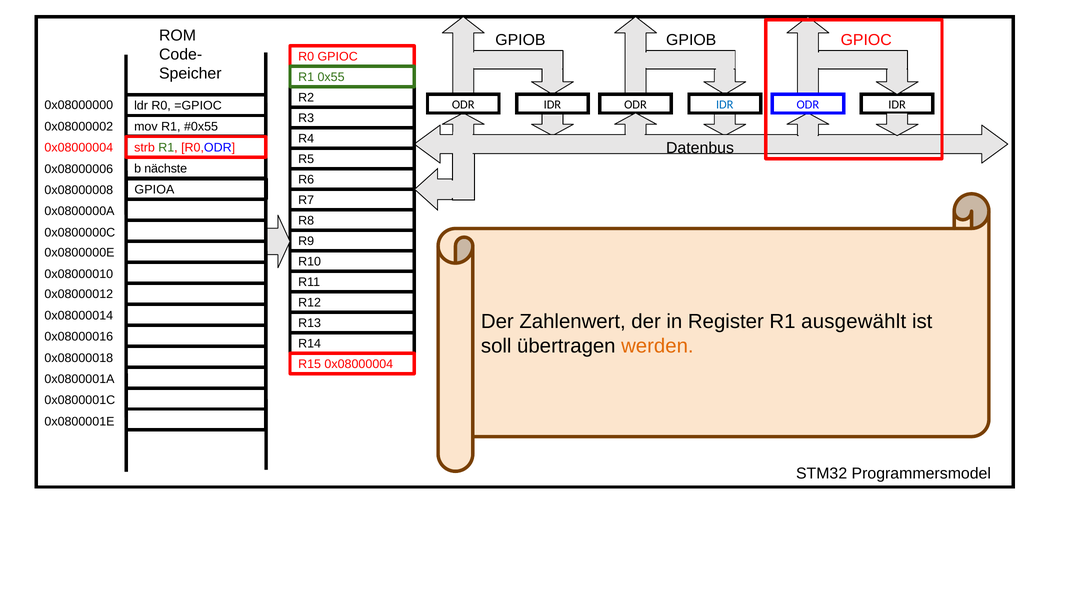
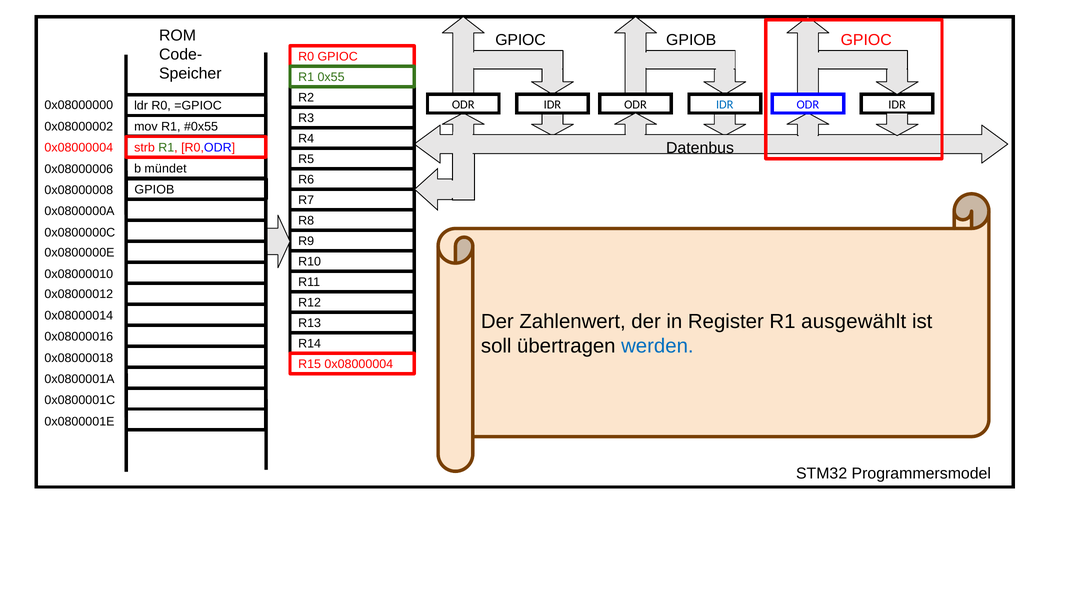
GPIOB: GPIOB -> GPIOC (521, 40)
nächste: nächste -> mündet (166, 169)
GPIOA: GPIOA -> GPIOB (154, 190)
werden colour: orange -> blue (657, 346)
